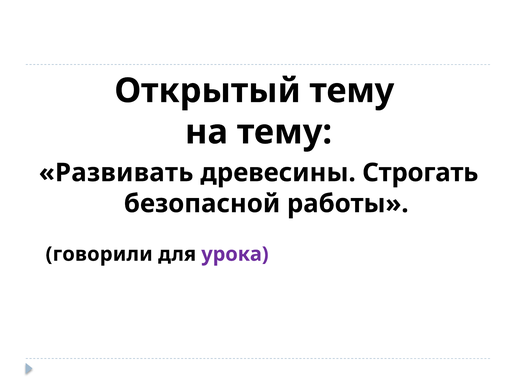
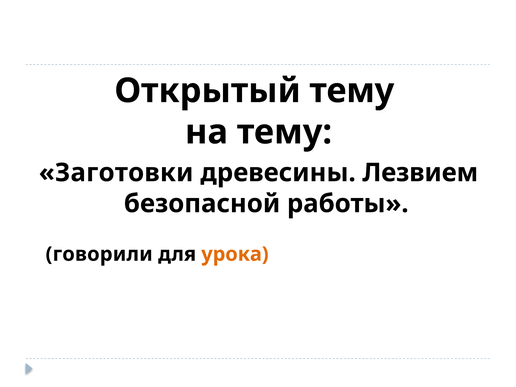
Развивать: Развивать -> Заготовки (116, 173)
Строгать: Строгать -> Лезвием (420, 173)
урока colour: purple -> orange (235, 254)
